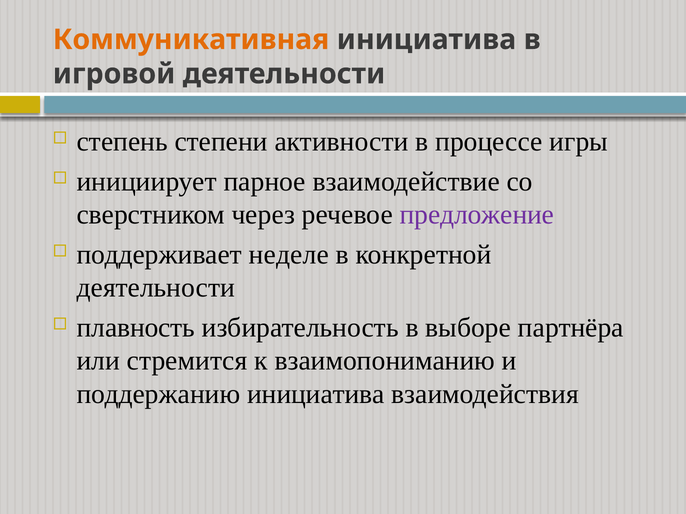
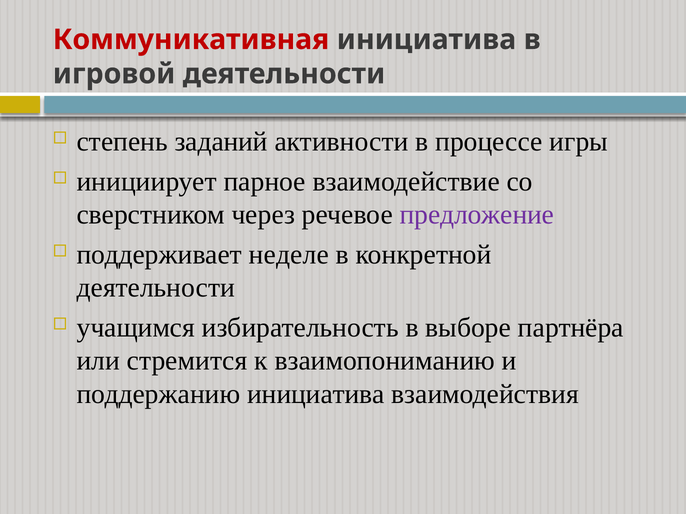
Коммуникативная colour: orange -> red (191, 40)
степени: степени -> заданий (221, 142)
плавность: плавность -> учащимся (136, 328)
